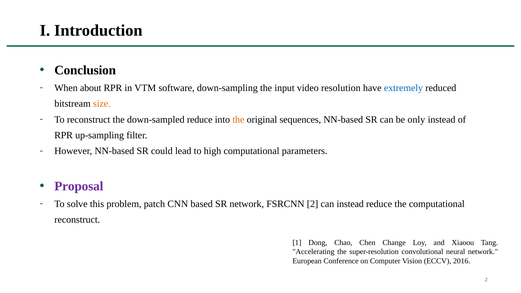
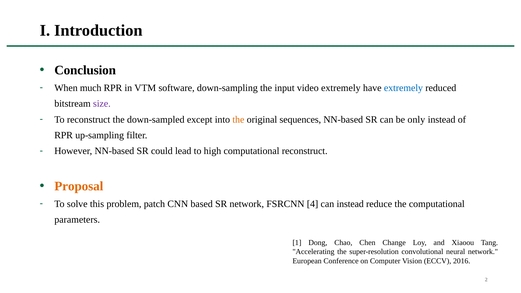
about: about -> much (91, 88)
video resolution: resolution -> extremely (341, 88)
size colour: orange -> purple (102, 104)
down-sampled reduce: reduce -> except (200, 119)
computational parameters: parameters -> reconstruct (305, 151)
Proposal colour: purple -> orange (79, 186)
FSRCNN 2: 2 -> 4 (313, 204)
reconstruct: reconstruct -> parameters (77, 220)
